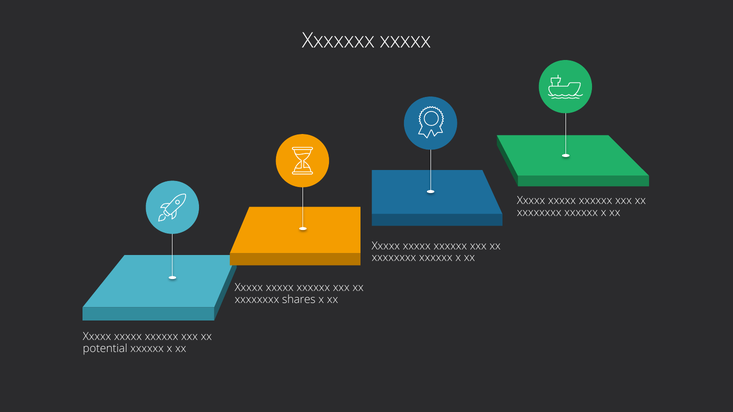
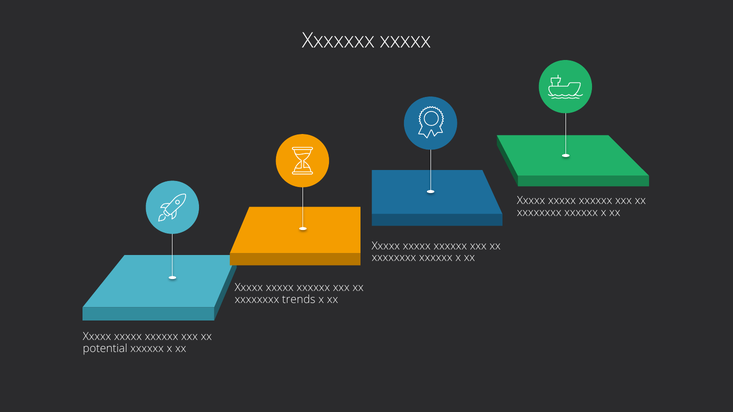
shares: shares -> trends (299, 300)
